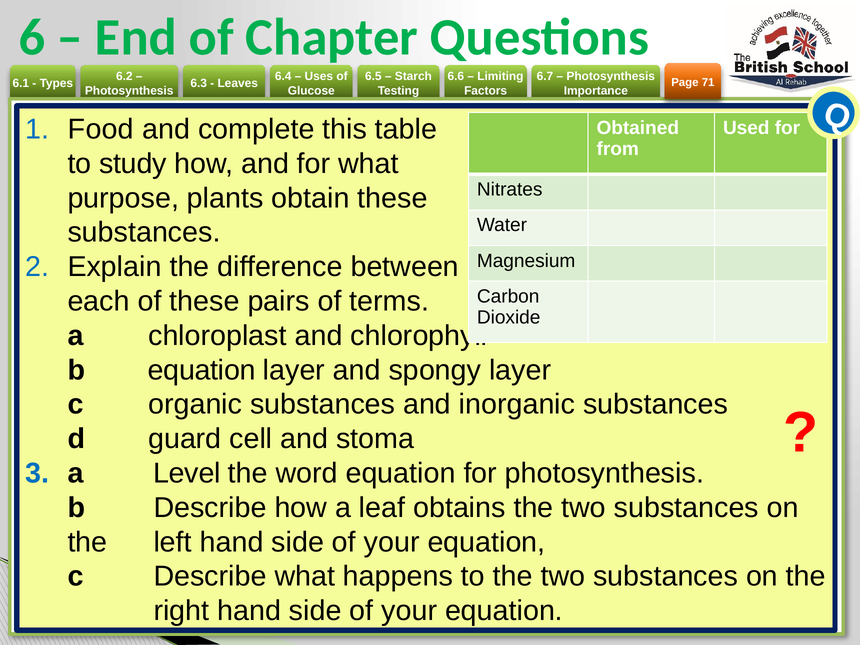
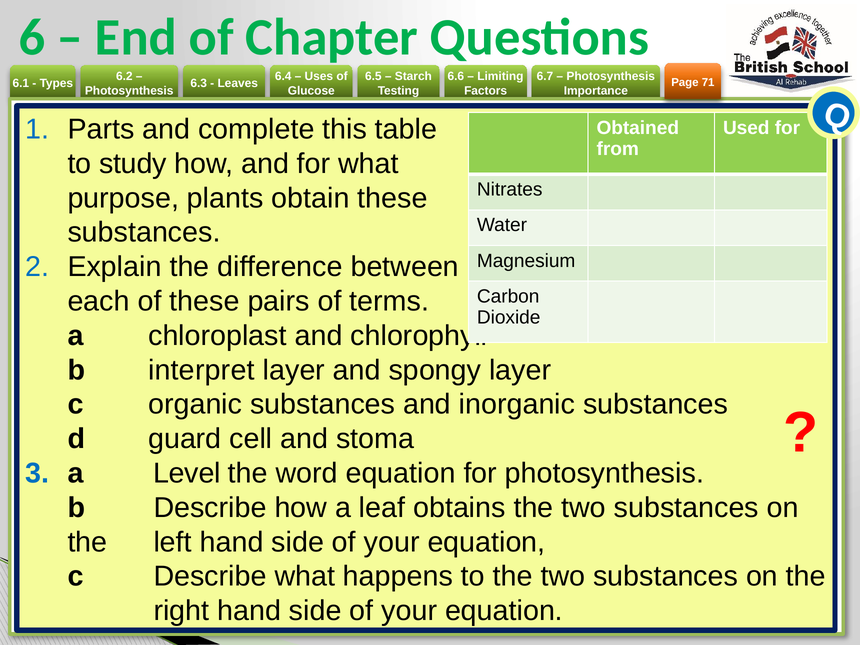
Food: Food -> Parts (101, 129)
b equation: equation -> interpret (201, 370)
